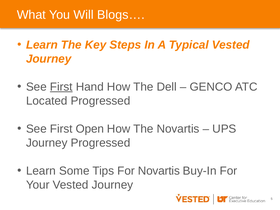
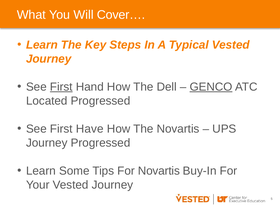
Blogs…: Blogs… -> Cover… (121, 15)
GENCO underline: none -> present (211, 87)
Open: Open -> Have (90, 129)
